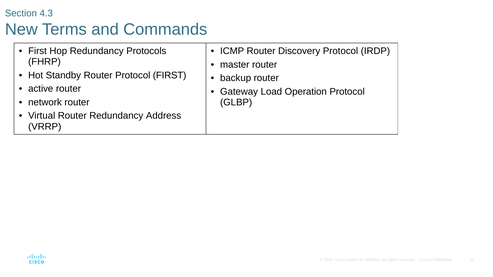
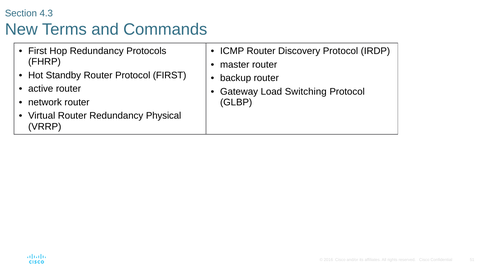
Operation: Operation -> Switching (306, 92)
Address: Address -> Physical (164, 116)
